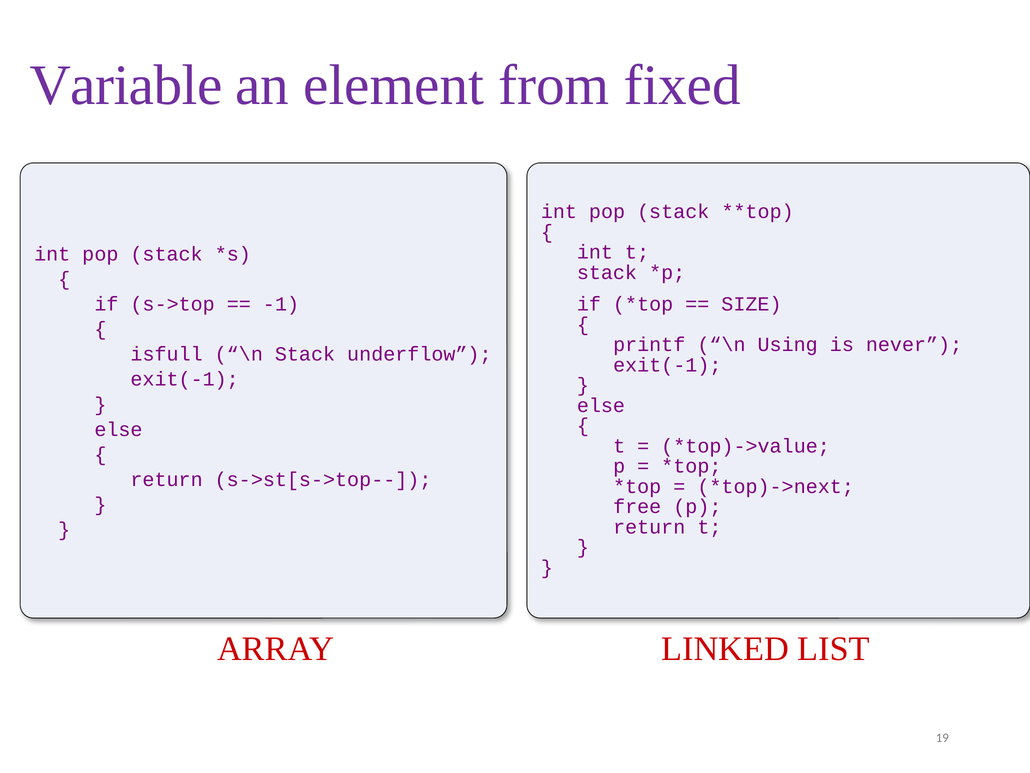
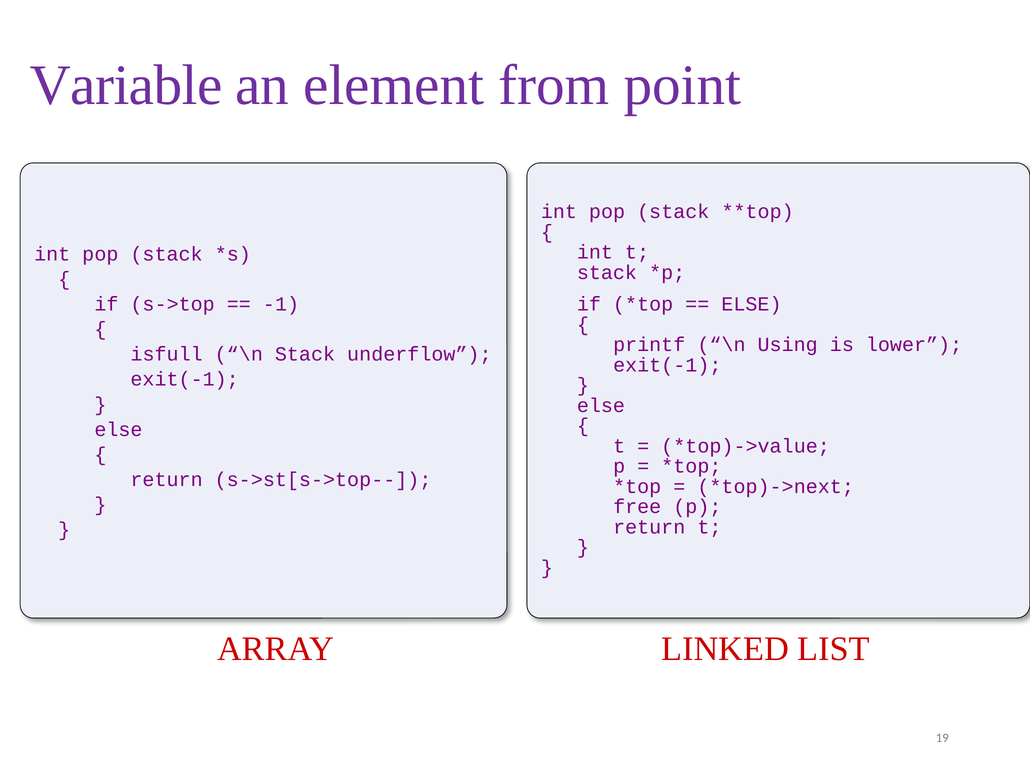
fixed: fixed -> point (682, 85)
SIZE: SIZE -> ELSE (751, 304)
never: never -> lower (914, 345)
